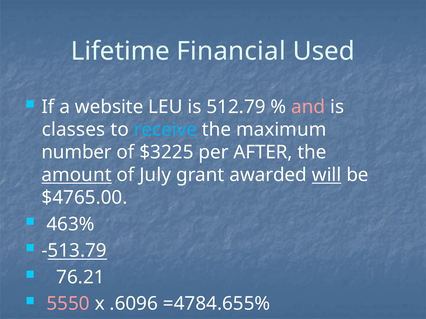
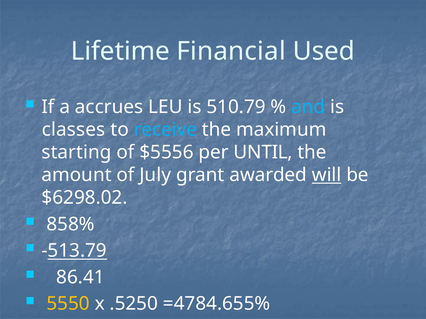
website: website -> accrues (109, 107)
512.79: 512.79 -> 510.79 (236, 107)
and colour: pink -> light blue (308, 107)
number: number -> starting (76, 153)
$3225: $3225 -> $5556 (166, 153)
AFTER: AFTER -> UNTIL (263, 153)
amount underline: present -> none (77, 175)
$4765.00: $4765.00 -> $6298.02 (85, 198)
463%: 463% -> 858% (71, 225)
76.21: 76.21 -> 86.41 (81, 278)
5550 colour: pink -> yellow (68, 304)
.6096: .6096 -> .5250 (134, 304)
